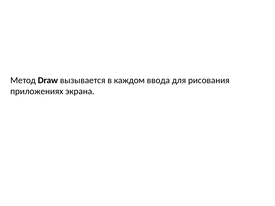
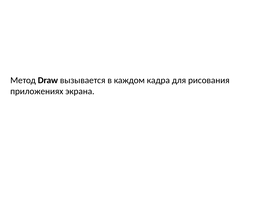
ввода: ввода -> кадра (158, 80)
